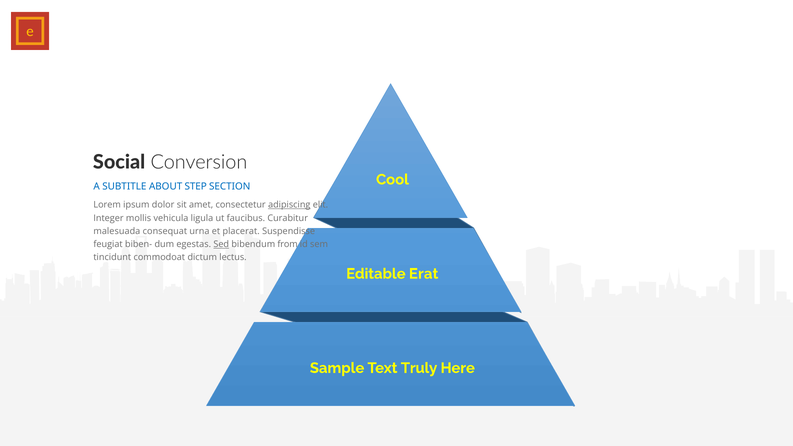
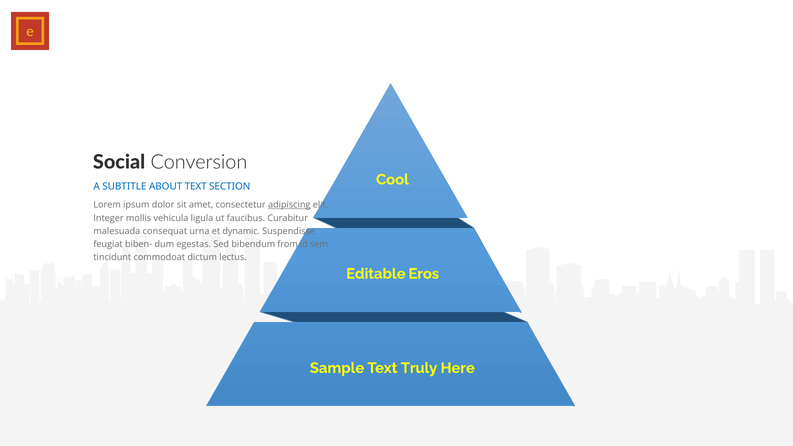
ABOUT STEP: STEP -> TEXT (196, 187)
placerat: placerat -> dynamic (241, 231)
Sed underline: present -> none (221, 244)
Erat: Erat -> Eros (424, 274)
